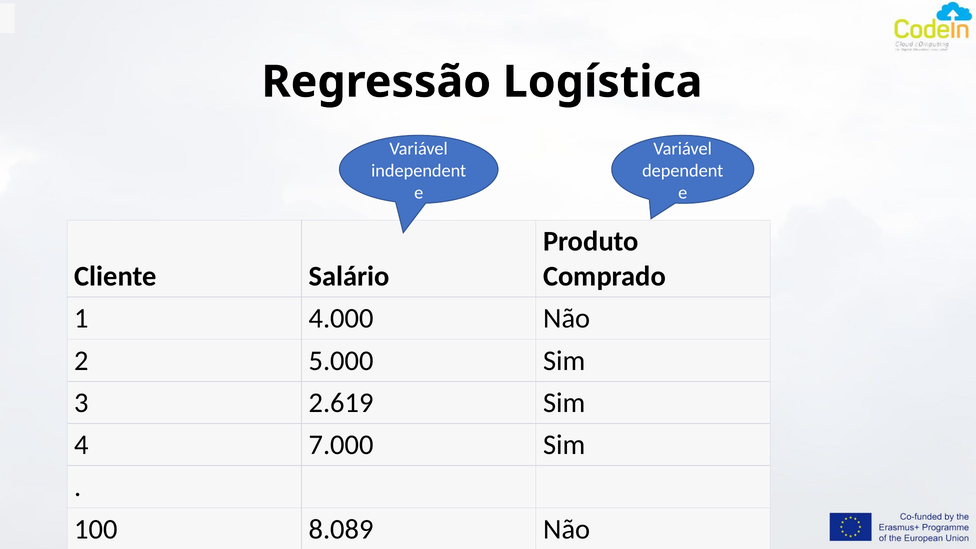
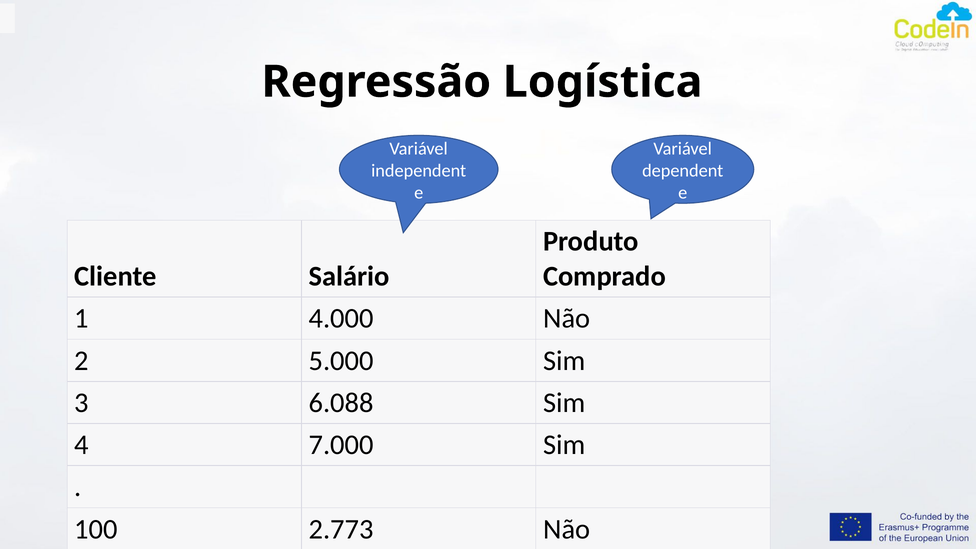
2.619: 2.619 -> 6.088 (341, 403)
8.089: 8.089 -> 2.773 (341, 529)
